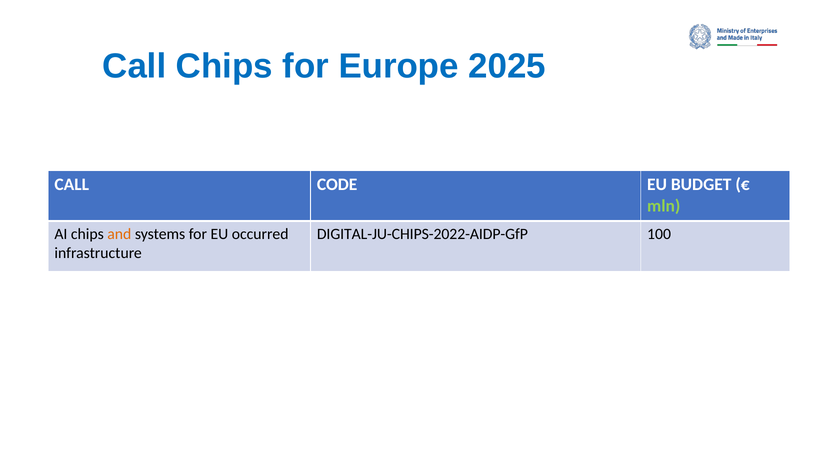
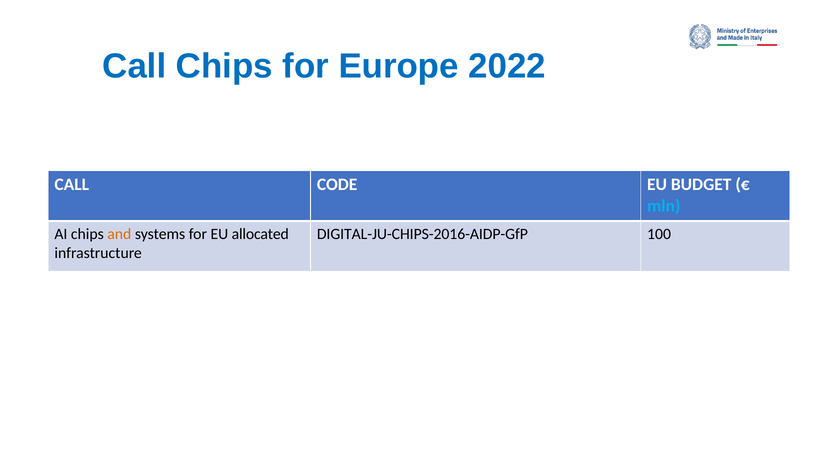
2025: 2025 -> 2022 (507, 66)
mln colour: light green -> light blue (664, 206)
occurred: occurred -> allocated (260, 234)
DIGITAL-JU-CHIPS-2022-AIDP-GfP: DIGITAL-JU-CHIPS-2022-AIDP-GfP -> DIGITAL-JU-CHIPS-2016-AIDP-GfP (422, 234)
